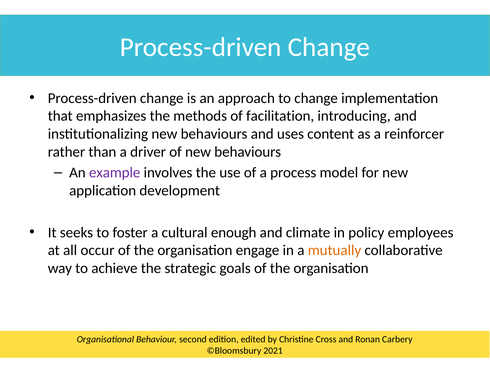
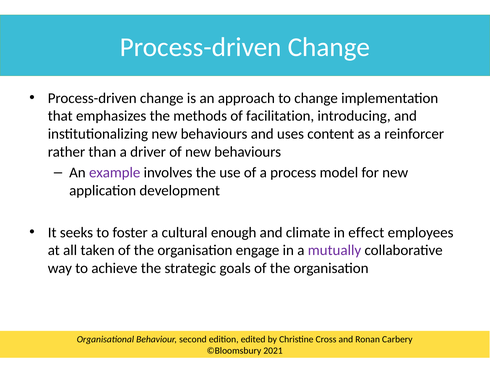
policy: policy -> effect (366, 233)
occur: occur -> taken (98, 251)
mutually colour: orange -> purple (334, 251)
